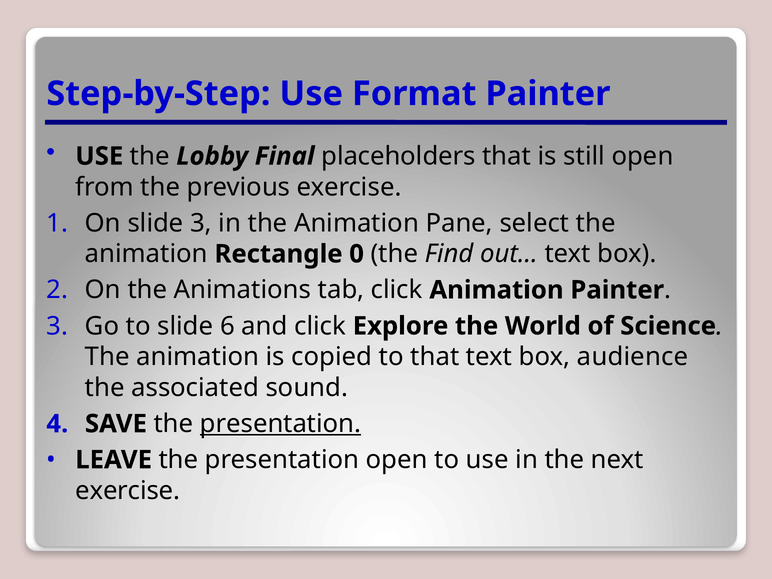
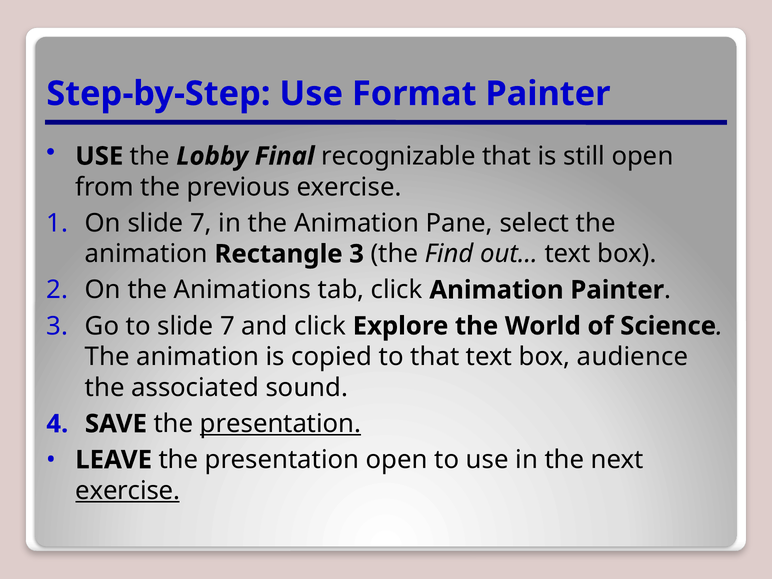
placeholders: placeholders -> recognizable (398, 156)
On slide 3: 3 -> 7 (201, 223)
Rectangle 0: 0 -> 3 (357, 254)
to slide 6: 6 -> 7 (227, 326)
exercise underline: none -> present (128, 491)
